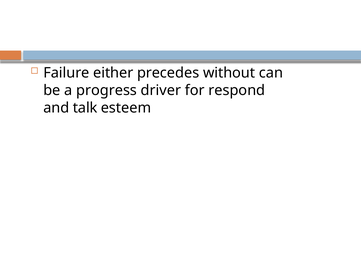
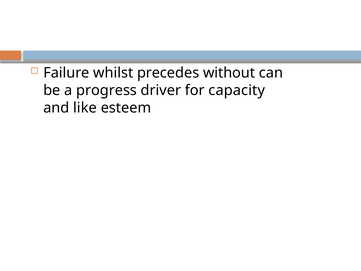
either: either -> whilst (113, 73)
respond: respond -> capacity (237, 90)
talk: talk -> like (85, 108)
